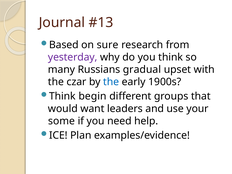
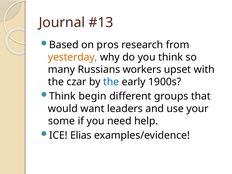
sure: sure -> pros (108, 45)
yesterday colour: purple -> orange (73, 57)
gradual: gradual -> workers (142, 70)
Plan: Plan -> Elias (81, 135)
